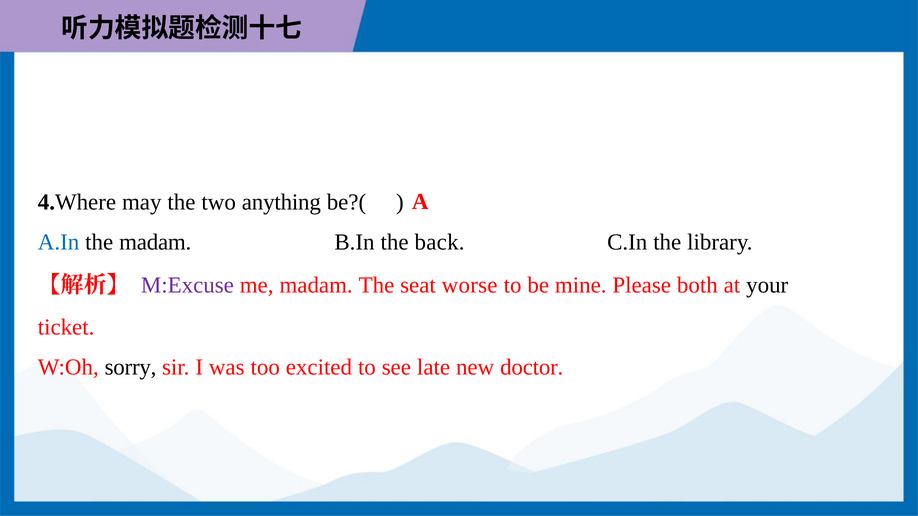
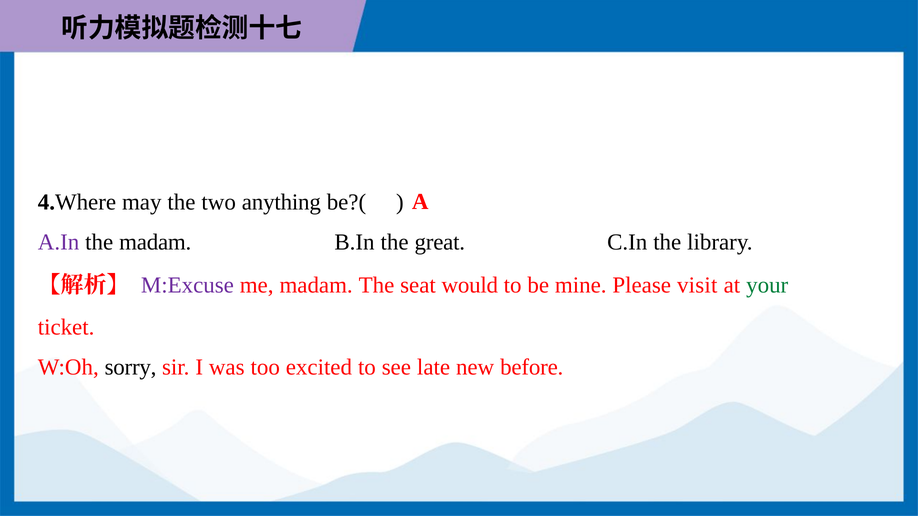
A.In colour: blue -> purple (59, 243)
back: back -> great (440, 243)
worse: worse -> would (470, 285)
both: both -> visit (697, 285)
your colour: black -> green (767, 285)
doctor: doctor -> before (532, 367)
